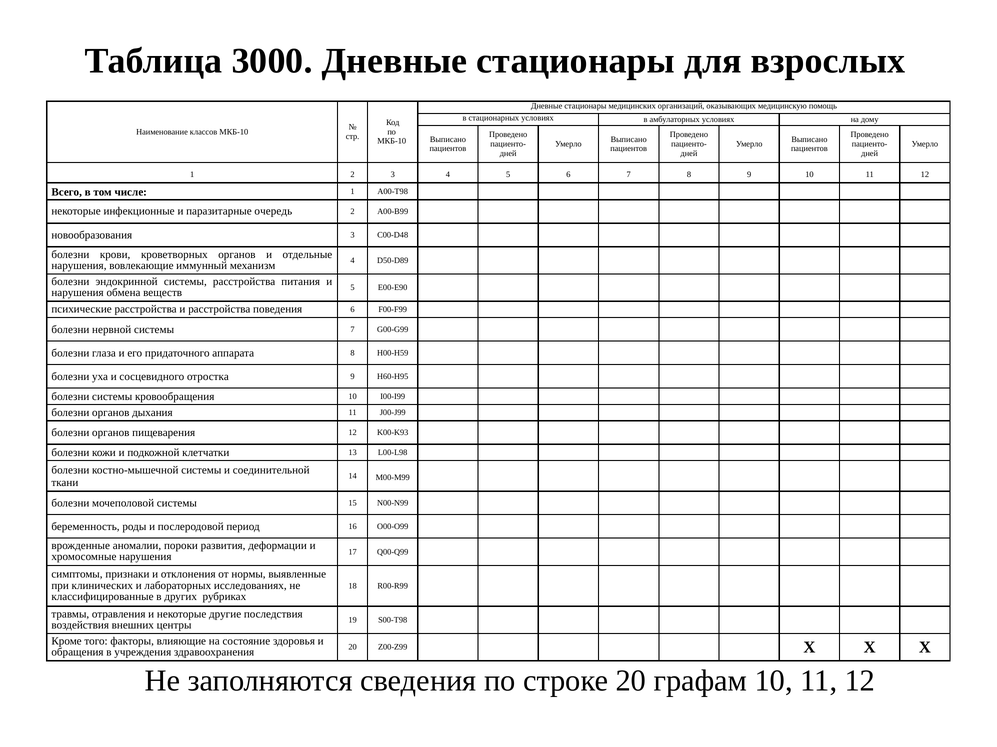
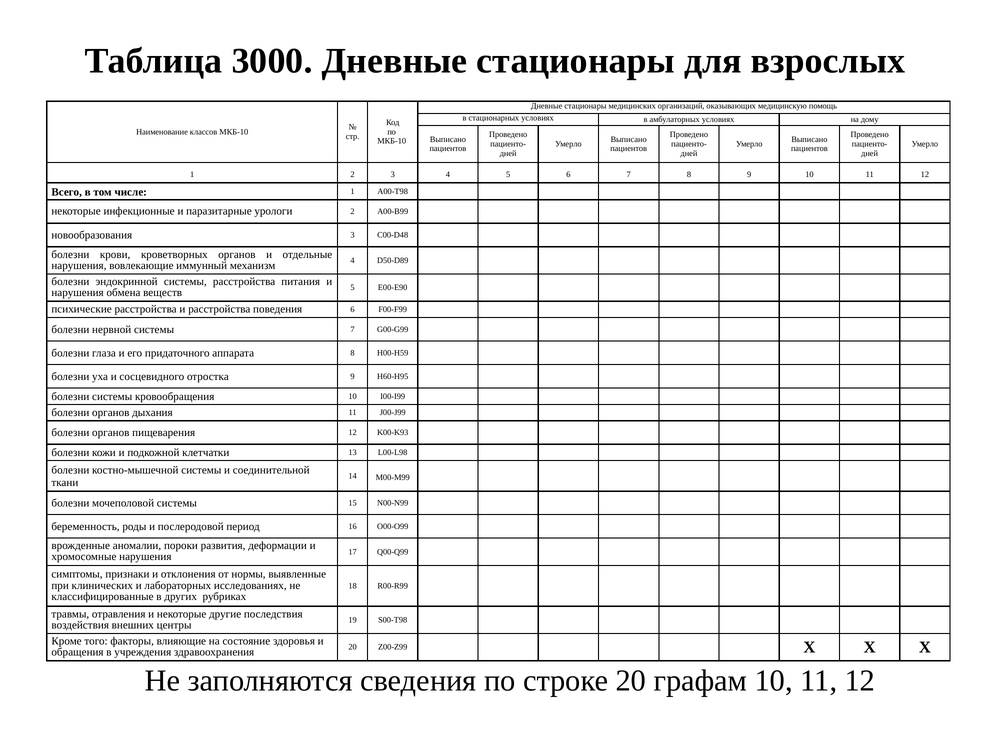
очередь: очередь -> урологи (273, 211)
